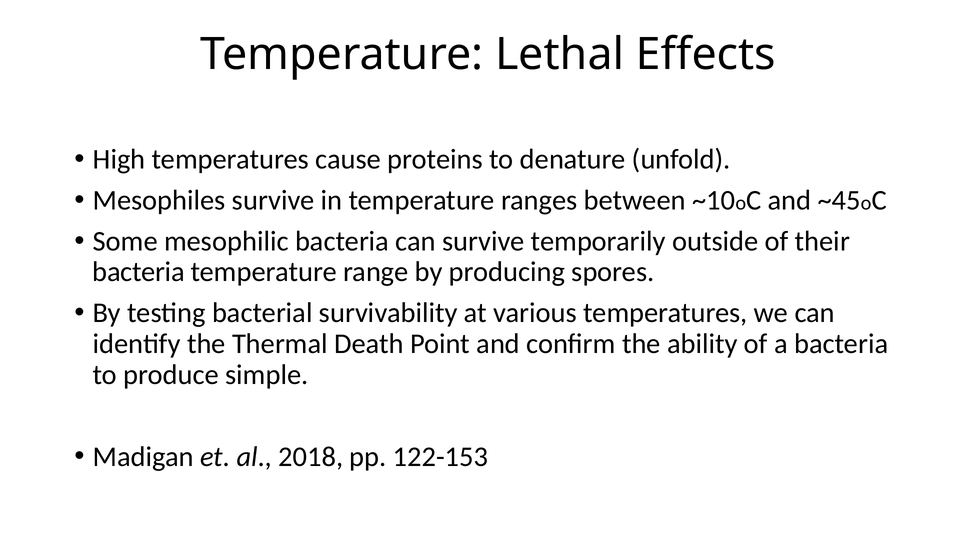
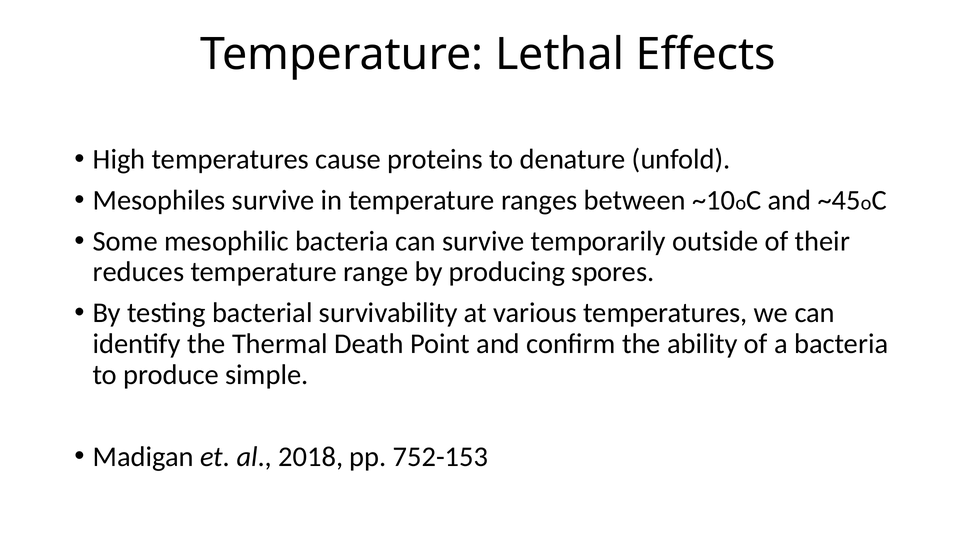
bacteria: bacteria -> reduces (139, 272)
122-153: 122-153 -> 752-153 (441, 456)
